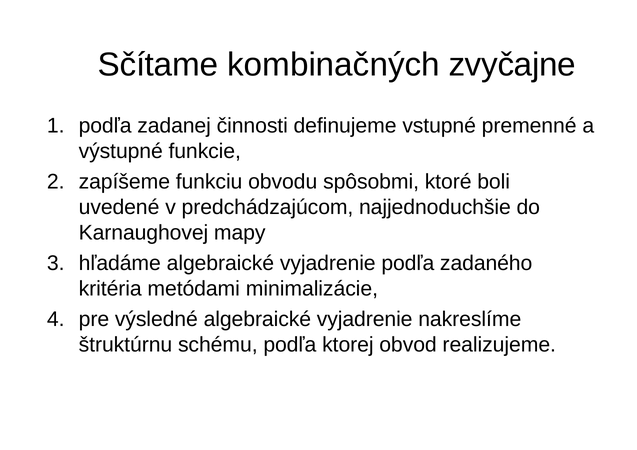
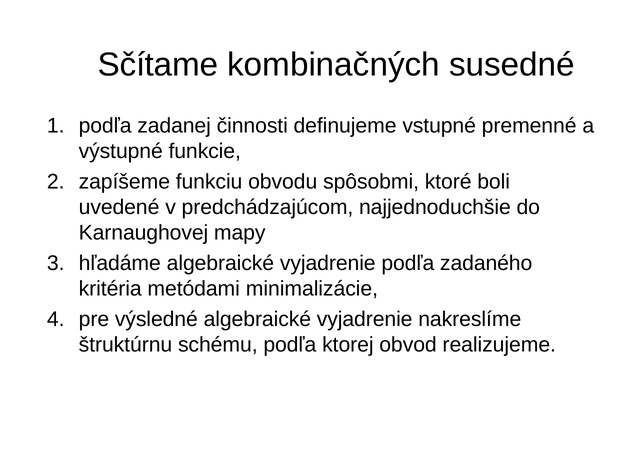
zvyčajne: zvyčajne -> susedné (512, 65)
